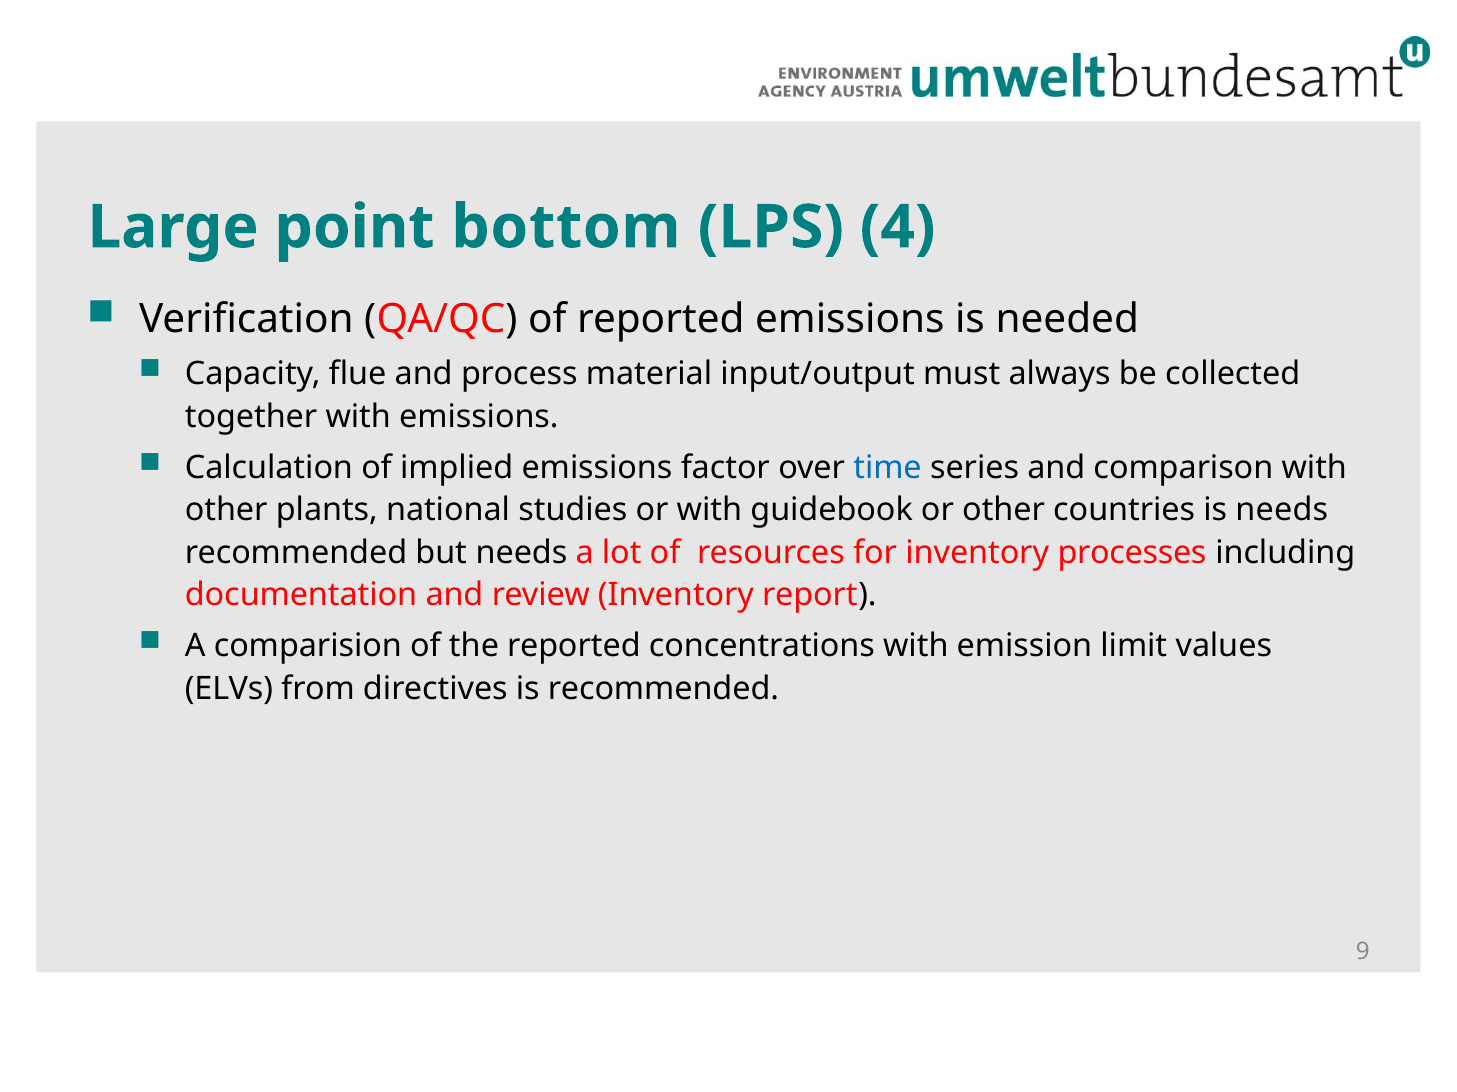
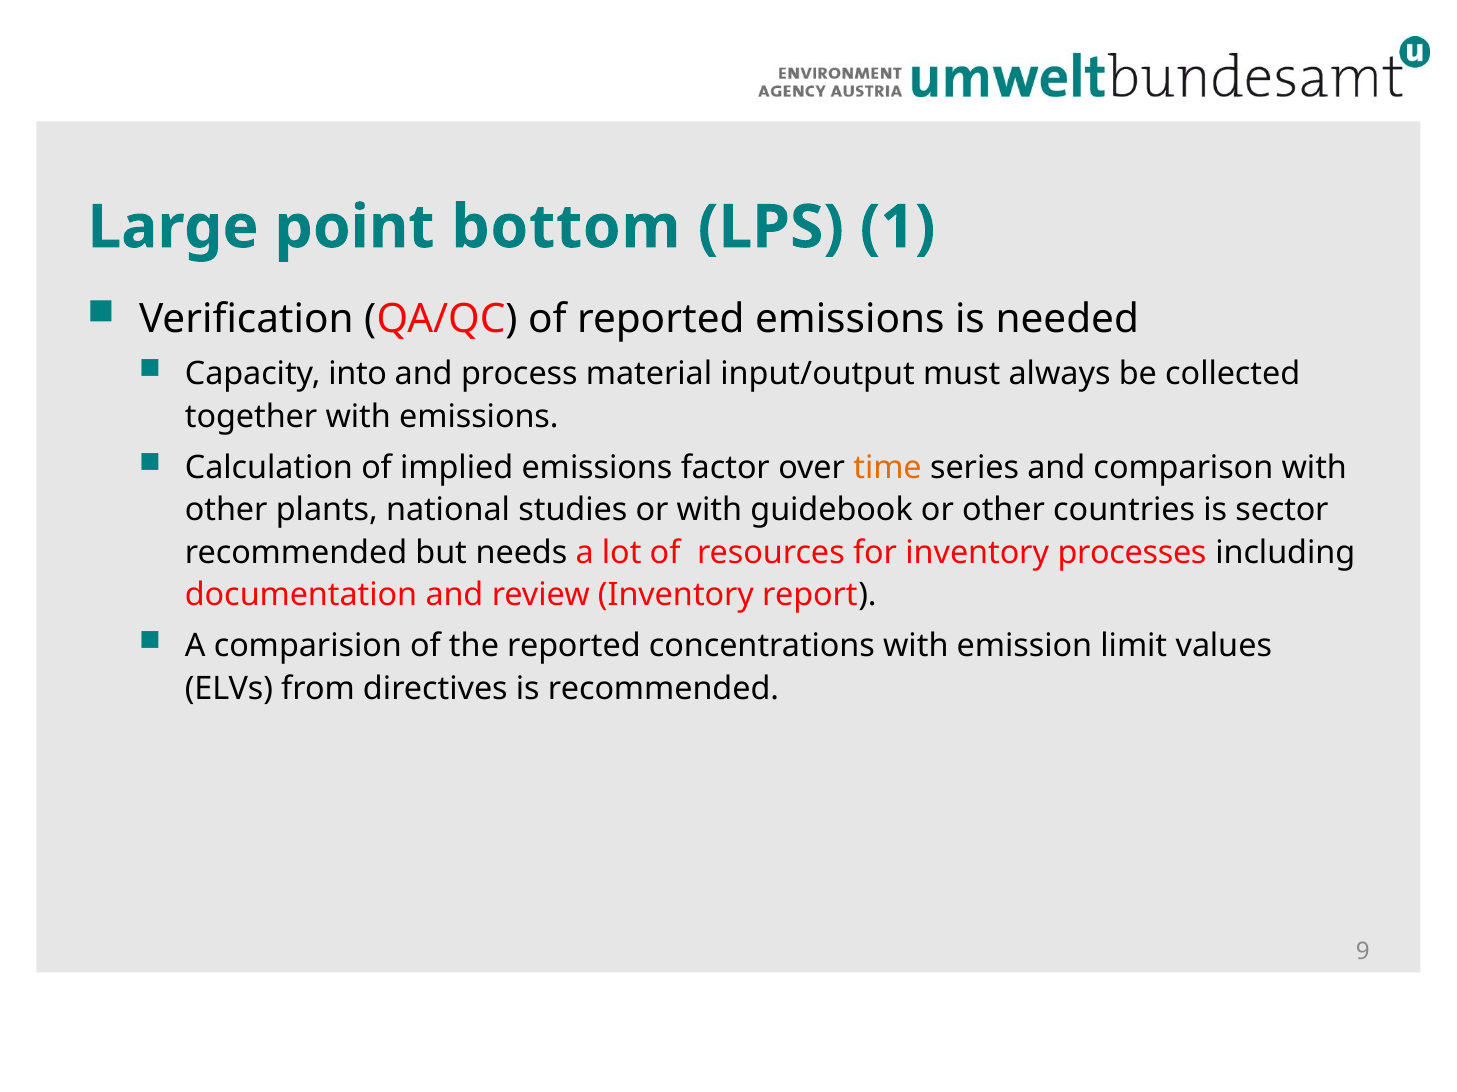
4: 4 -> 1 (898, 227)
flue: flue -> into (358, 374)
time colour: blue -> orange (888, 468)
is needs: needs -> sector (1282, 510)
